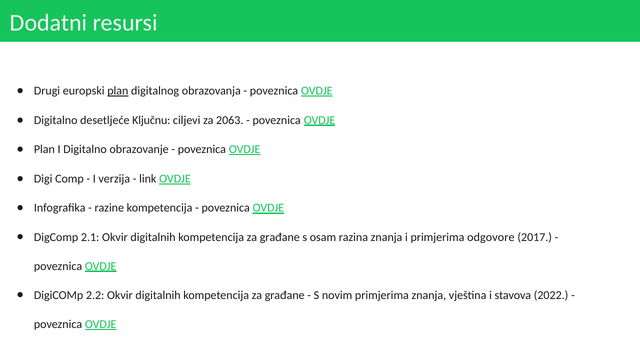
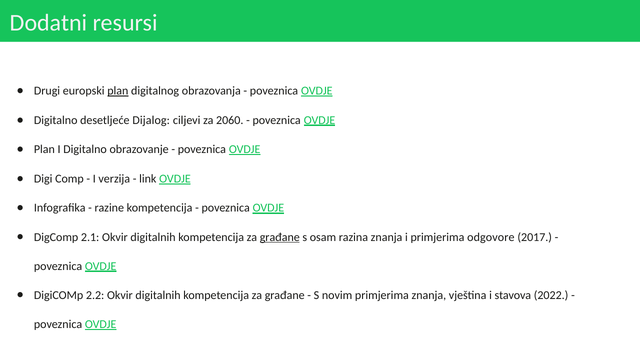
Ključnu: Ključnu -> Dijalog (151, 120)
2063: 2063 -> 2060 (230, 120)
građane underline: none -> present (280, 237)
